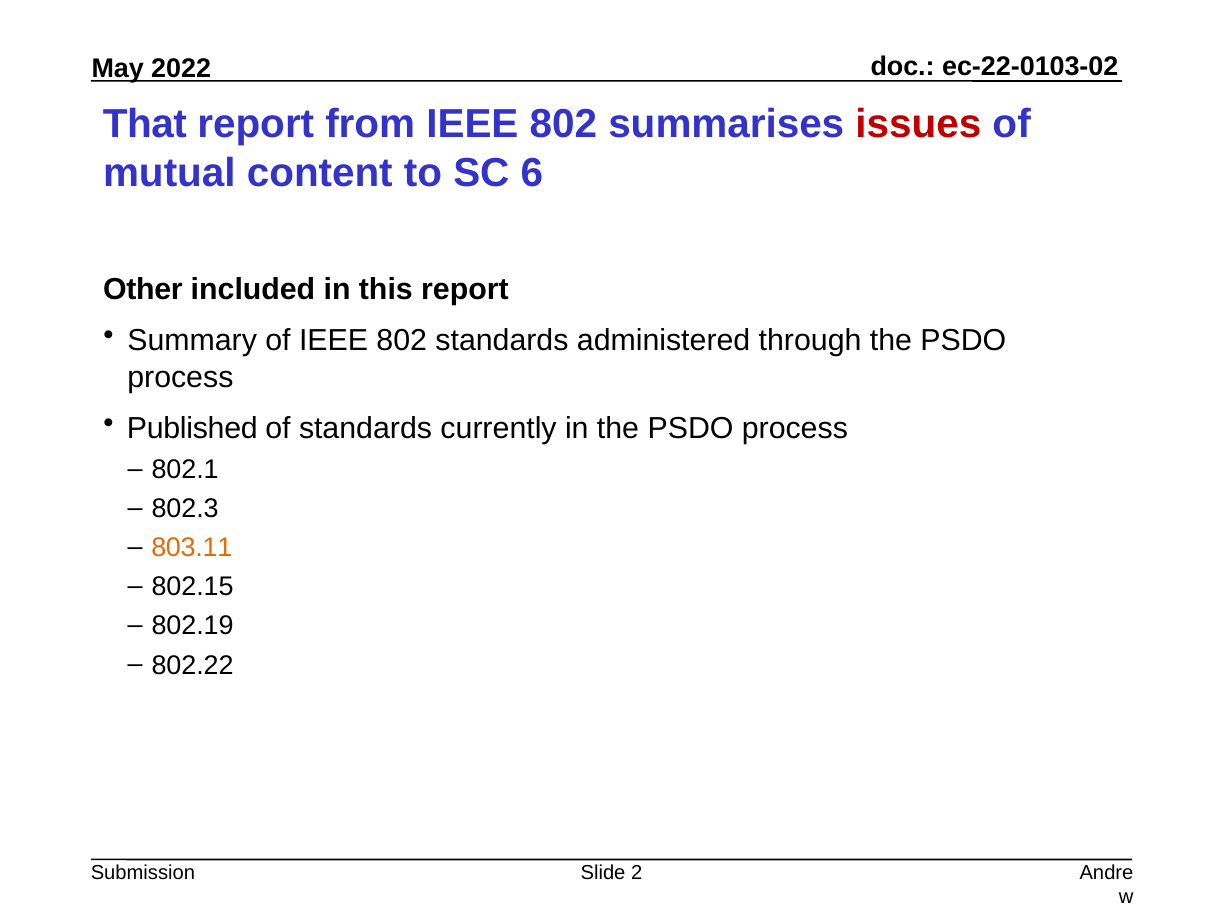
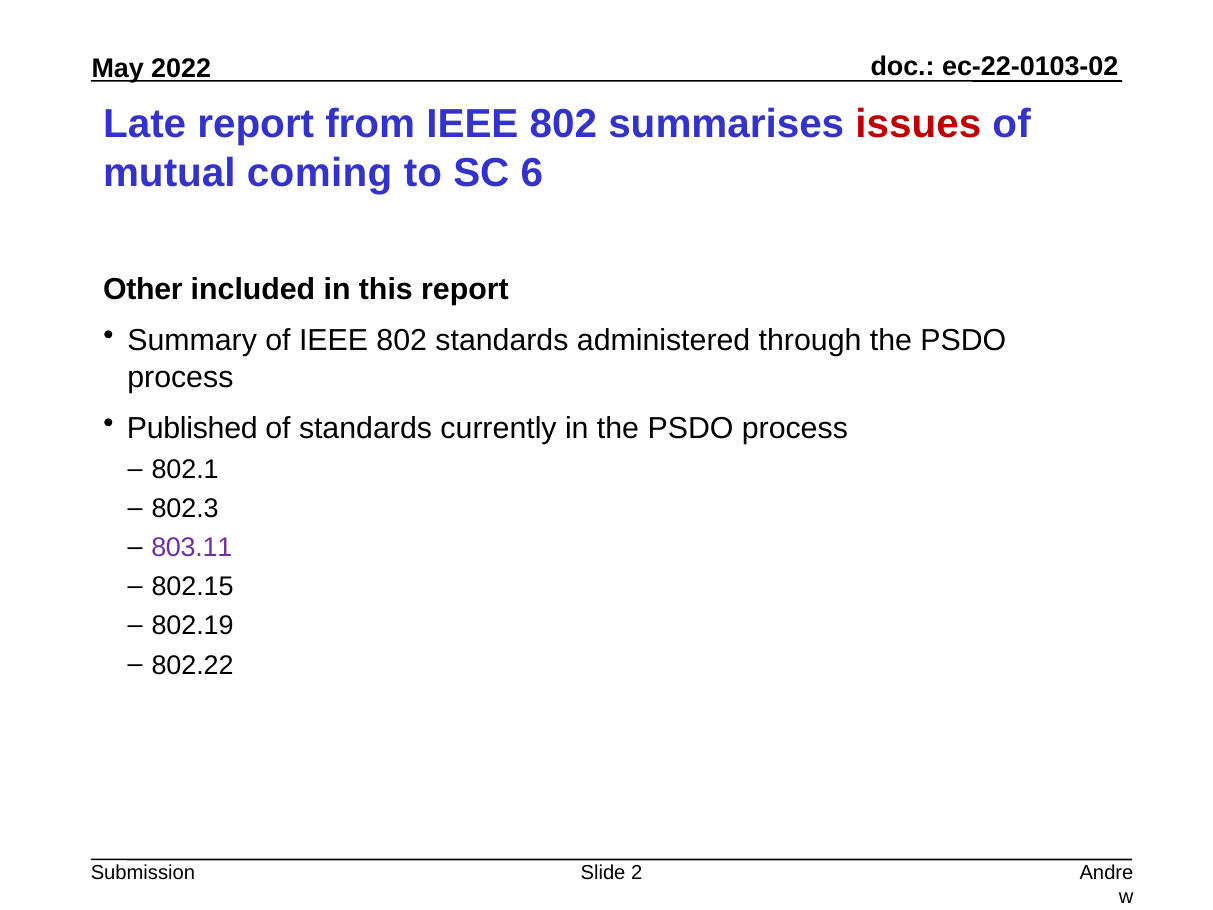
That: That -> Late (145, 124)
content: content -> coming (320, 173)
803.11 colour: orange -> purple (192, 548)
